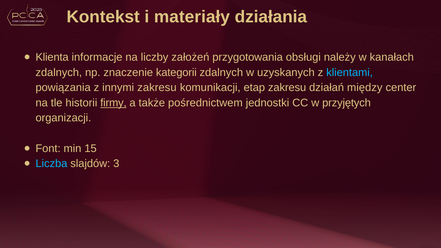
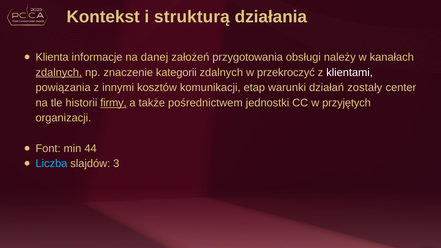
materiały: materiały -> strukturą (192, 17)
liczby: liczby -> danej (155, 57)
zdalnych underline: none -> present (59, 72)
uzyskanych: uzyskanych -> przekroczyć (286, 72)
klientami colour: light blue -> white (350, 72)
innymi zakresu: zakresu -> kosztów (157, 88)
etap zakresu: zakresu -> warunki (287, 88)
między: między -> zostały (365, 88)
15: 15 -> 44 (91, 148)
